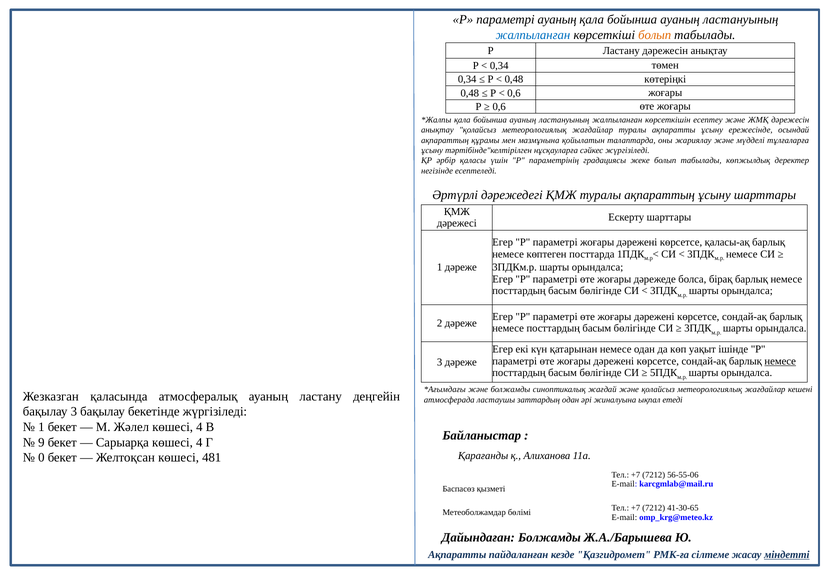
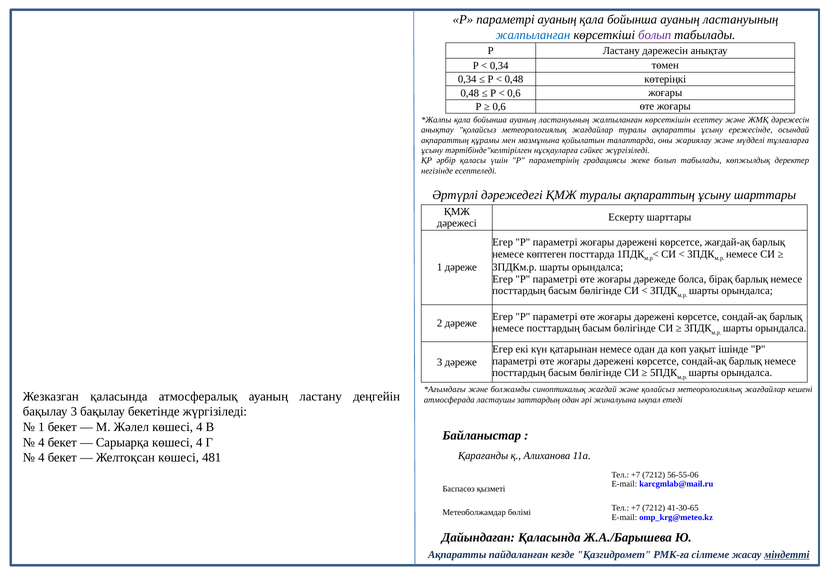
болып colour: orange -> purple (655, 35)
қаласы-ақ: қаласы-ақ -> жағдай-ақ (727, 242)
немесе underline: present -> none (780, 361)
9: 9 -> 4 (41, 442)
0: 0 -> 4 (41, 457)
Дайындаған Болжамды: Болжамды -> Қаласында (549, 537)
